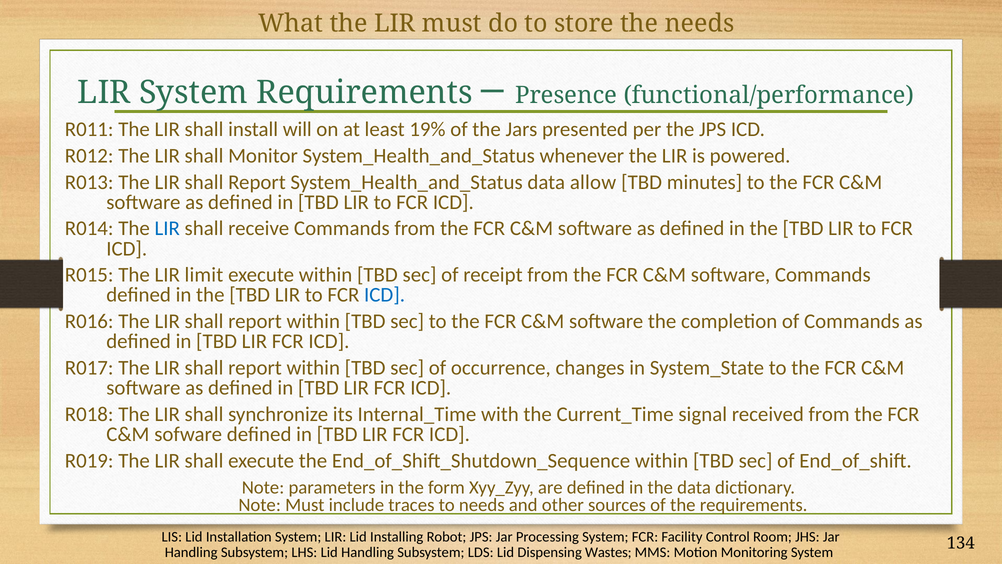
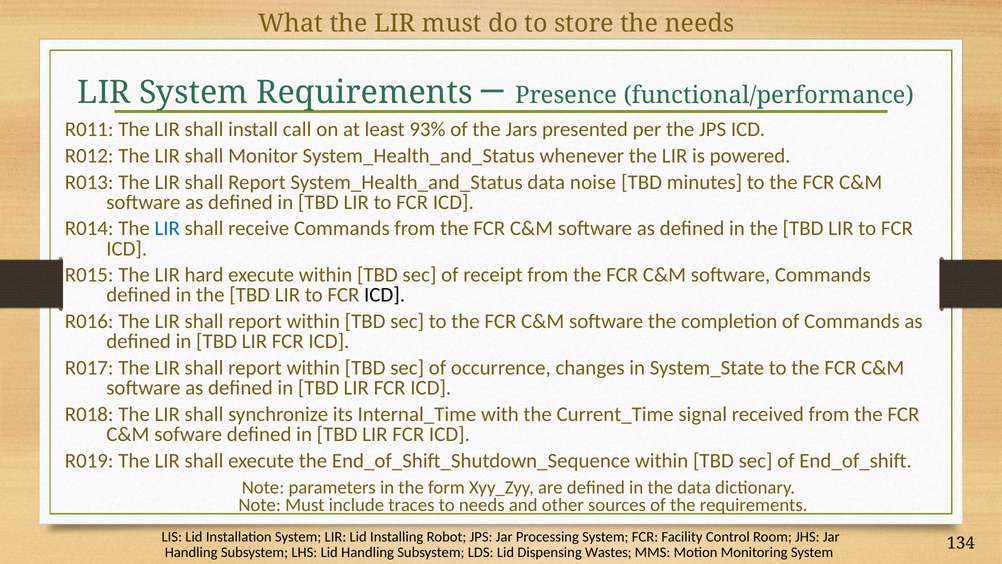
will: will -> call (297, 129)
19%: 19% -> 93% (427, 129)
allow: allow -> noise (593, 182)
limit: limit -> hard (204, 275)
ICD colour: blue -> black (385, 295)
